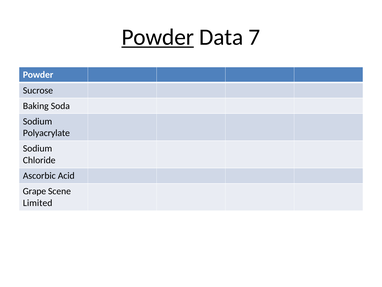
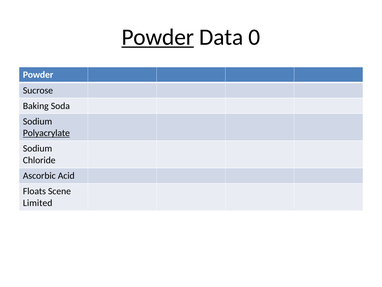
7: 7 -> 0 (254, 37)
Polyacrylate underline: none -> present (46, 133)
Grape: Grape -> Floats (34, 191)
